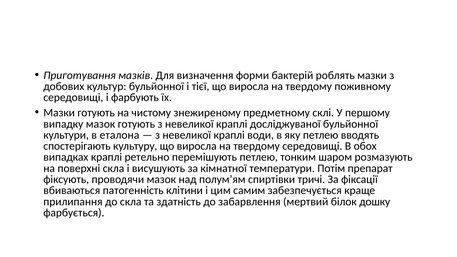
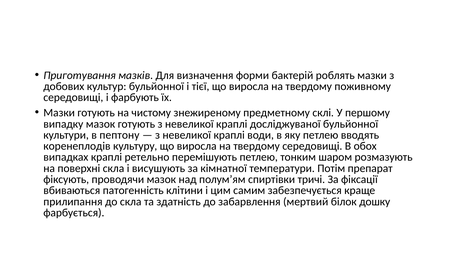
еталона: еталона -> пептону (119, 135)
спостерігають: спостерігають -> коренеплодів (77, 146)
